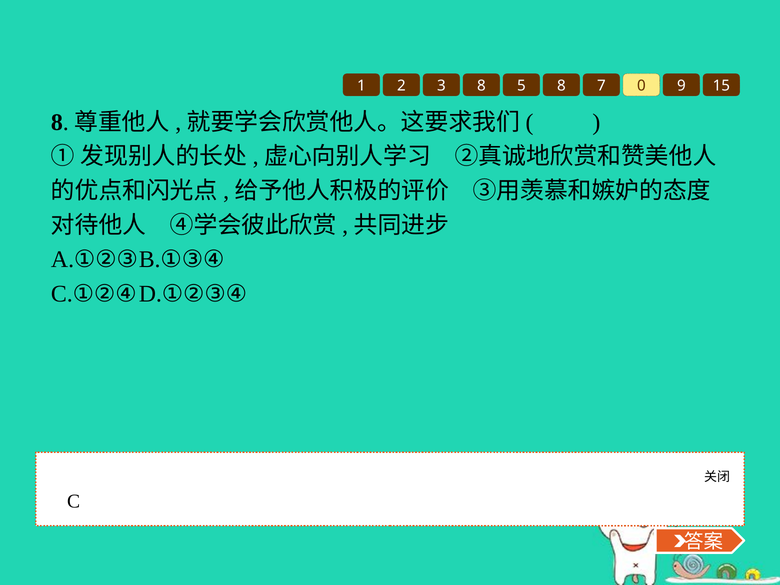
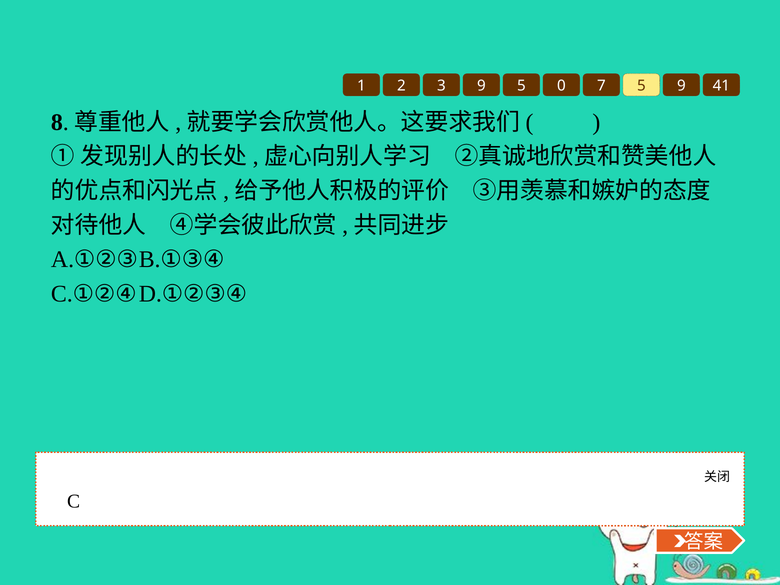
3 8: 8 -> 9 (481, 86)
5 8: 8 -> 0 (561, 86)
7 0: 0 -> 5 (641, 86)
15: 15 -> 41 (721, 86)
